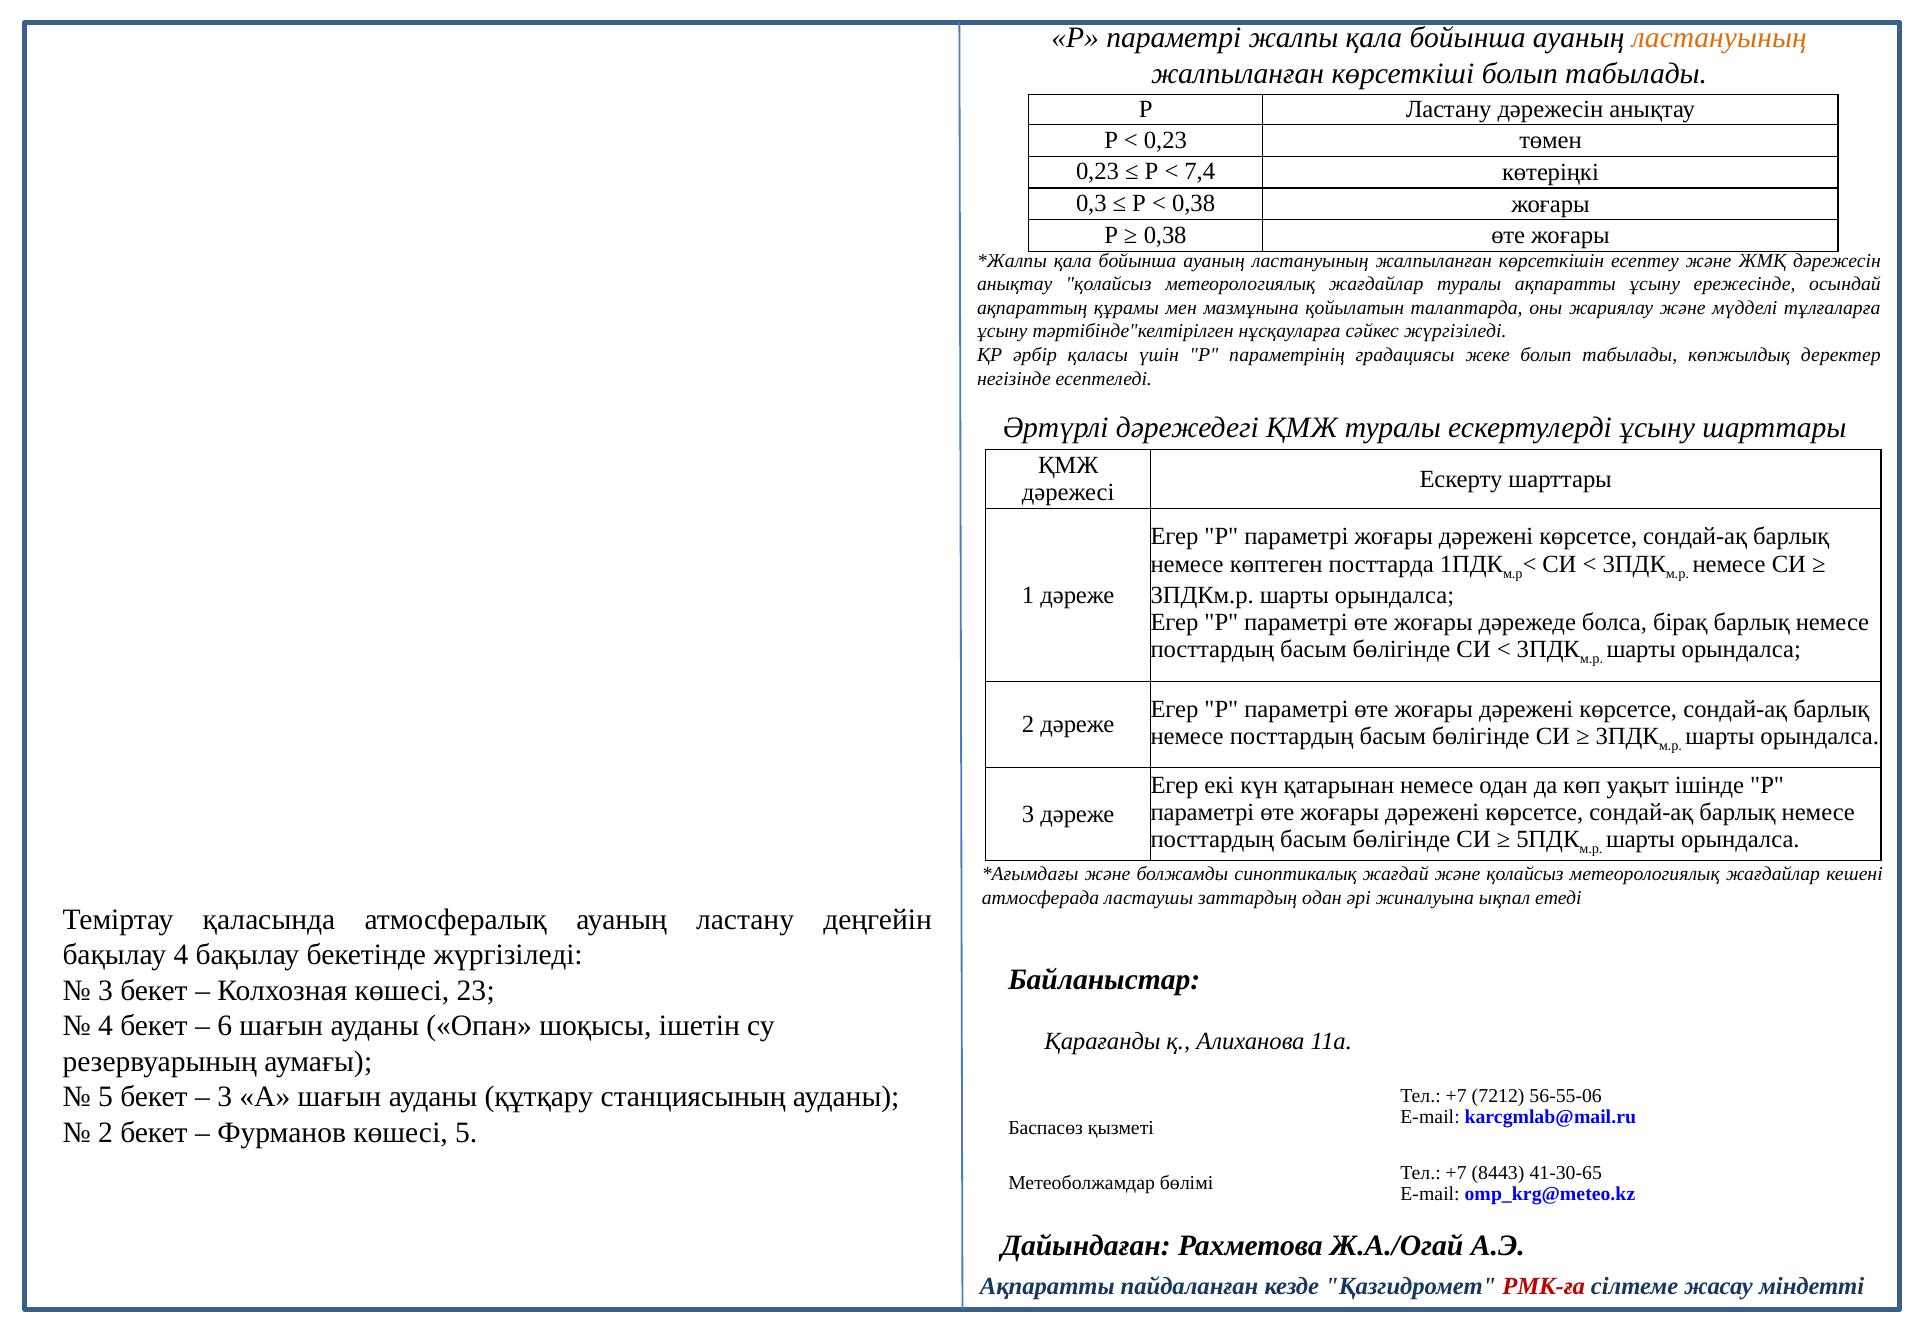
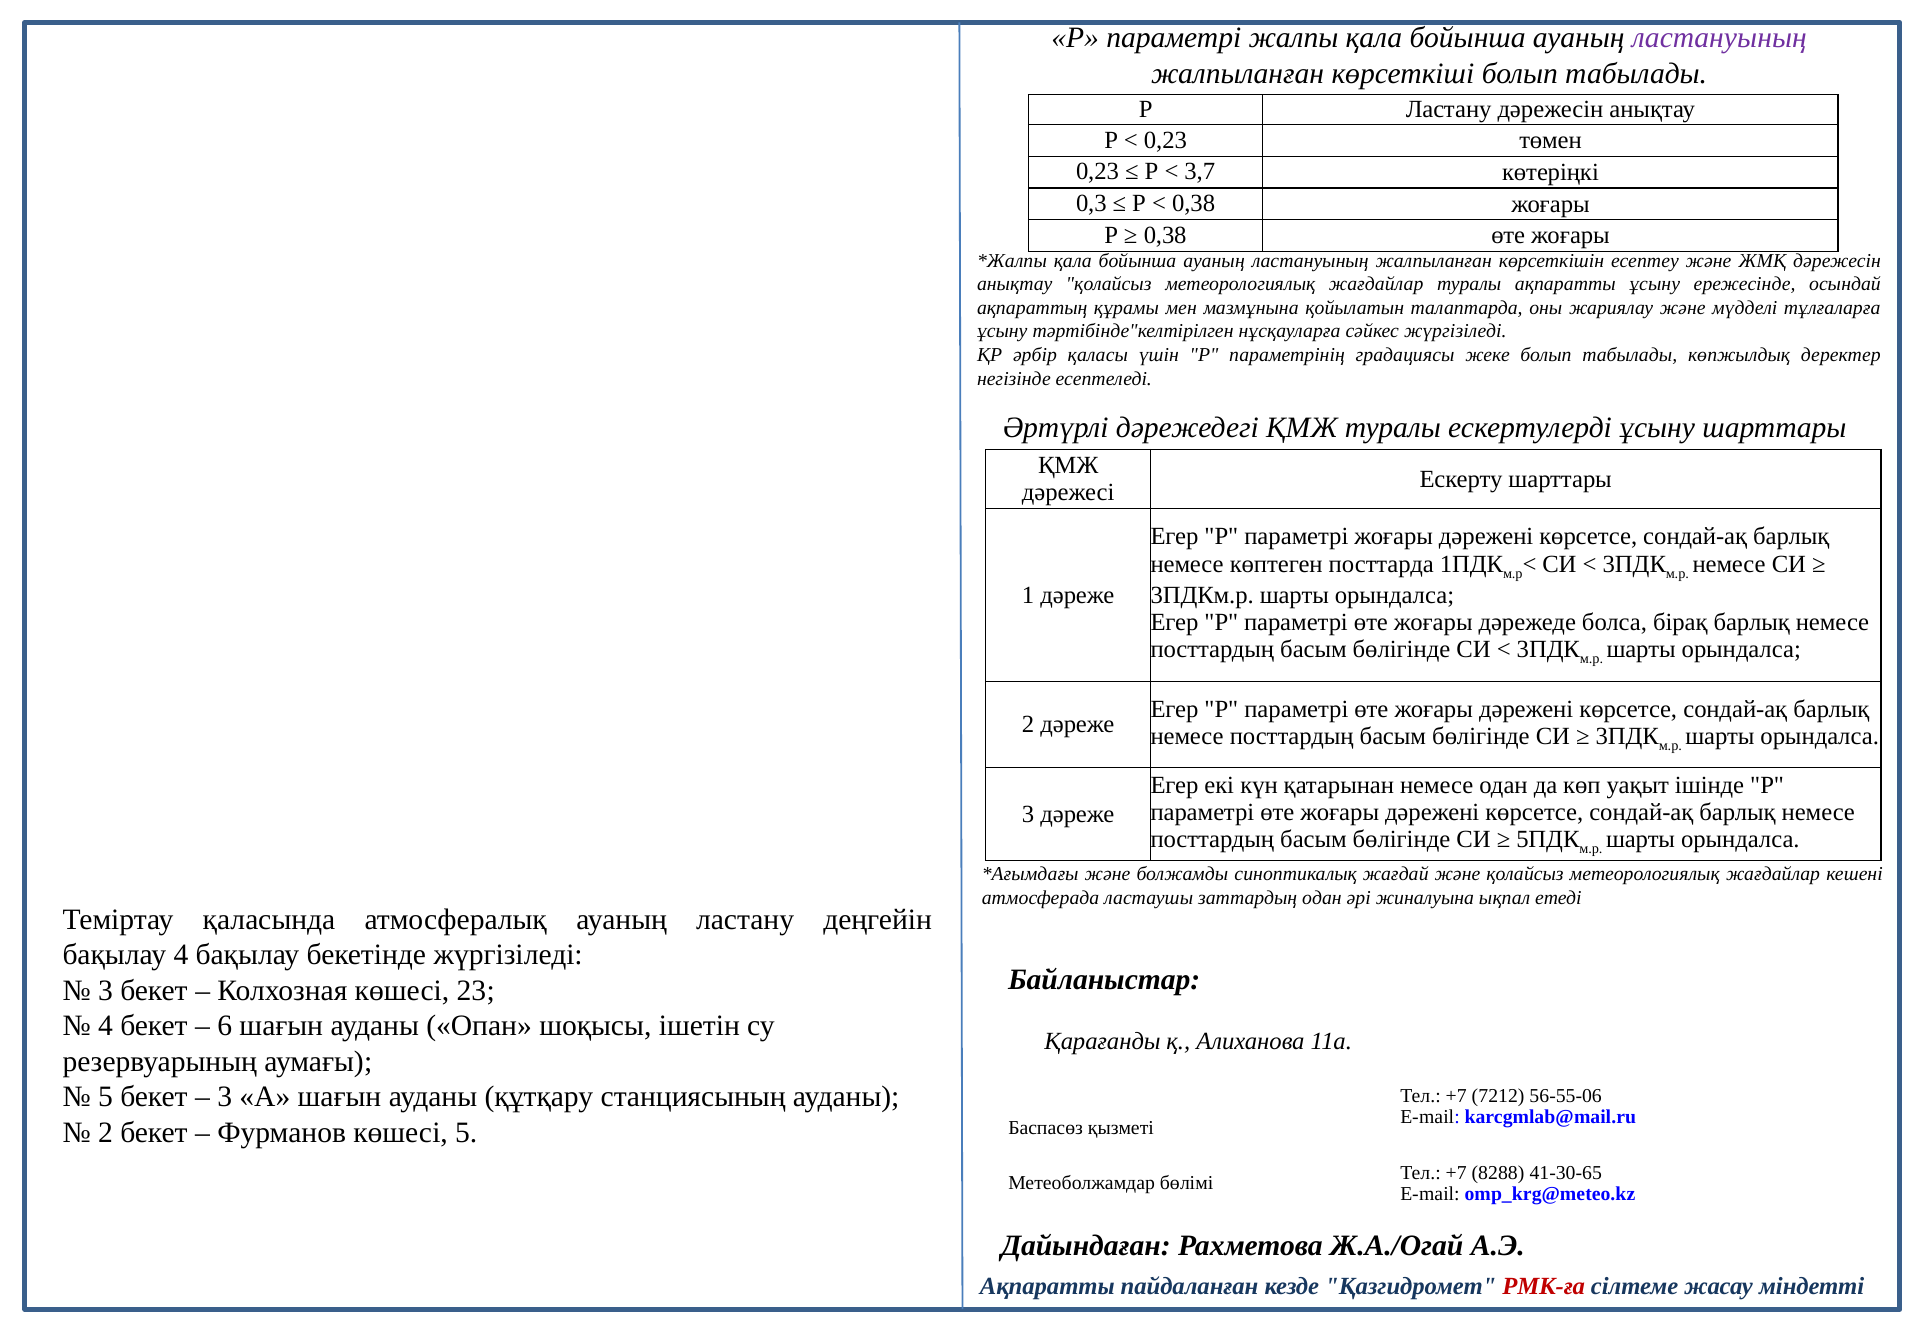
ластануының colour: orange -> purple (1719, 38)
7,4: 7,4 -> 3,7 (1200, 172)
8443: 8443 -> 8288 (1498, 1173)
